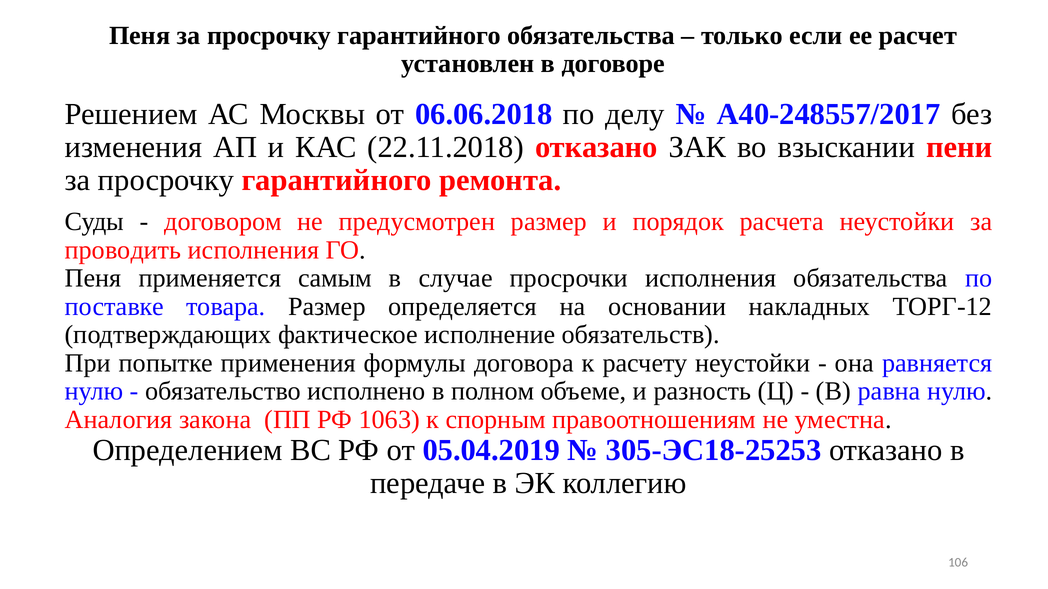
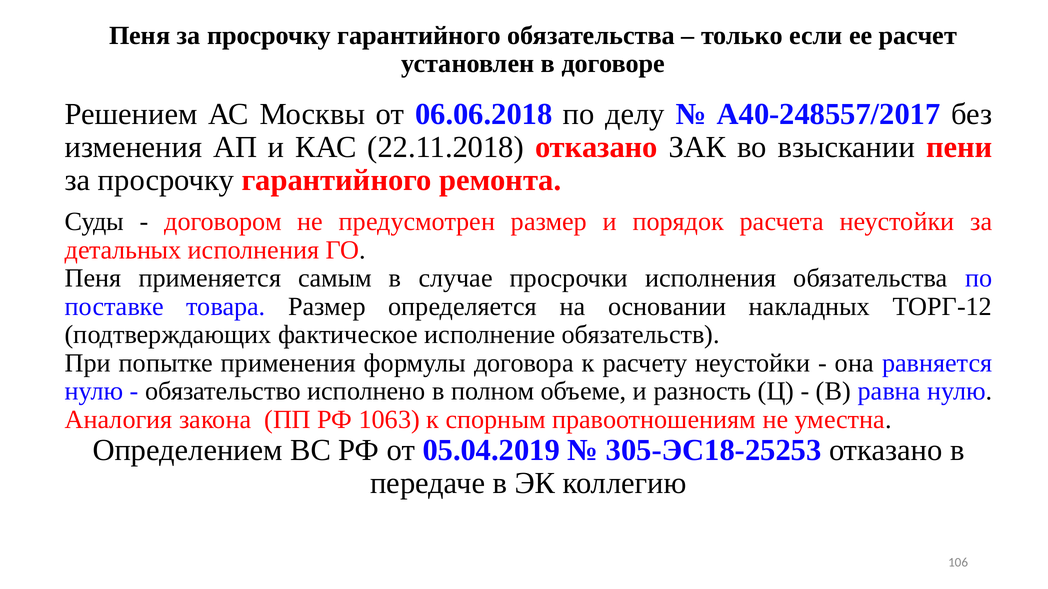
проводить: проводить -> детальных (123, 250)
